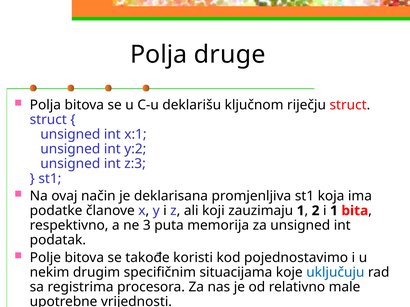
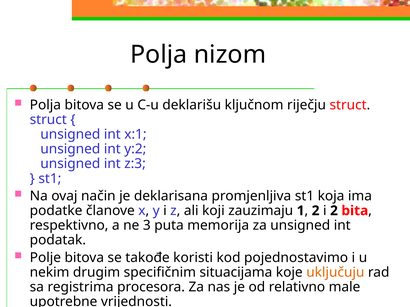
druge: druge -> nizom (230, 55)
i 1: 1 -> 2 (334, 211)
uključuju colour: blue -> orange (335, 273)
